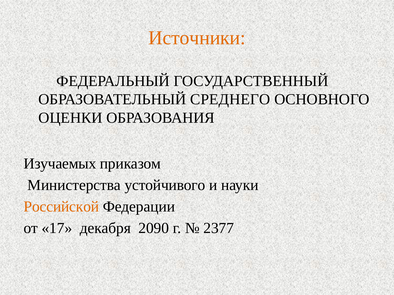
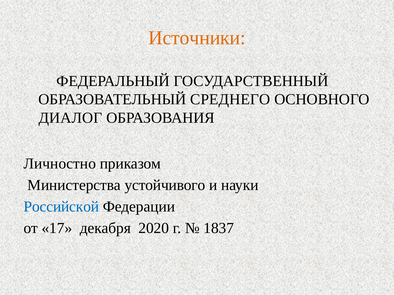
ОЦЕНКИ: ОЦЕНКИ -> ДИАЛОГ (70, 118)
Изучаемых: Изучаемых -> Личностно (60, 164)
Российской colour: orange -> blue (61, 207)
2090: 2090 -> 2020 (154, 228)
2377: 2377 -> 1837 (219, 228)
